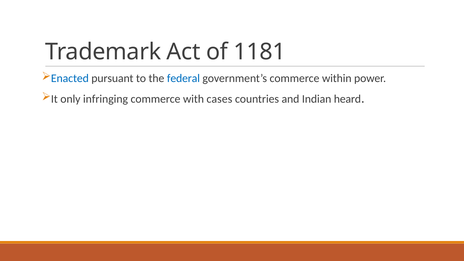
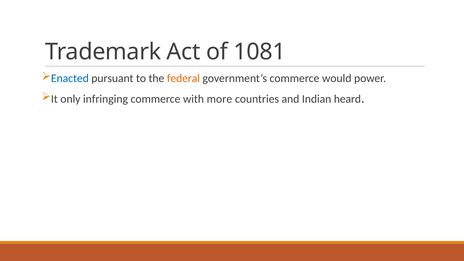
1181: 1181 -> 1081 (260, 52)
federal colour: blue -> orange (183, 78)
within: within -> would (337, 78)
cases: cases -> more (219, 99)
